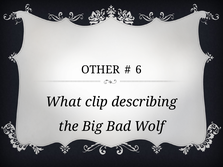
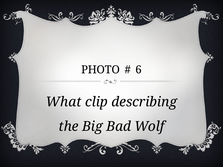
OTHER: OTHER -> PHOTO (101, 70)
